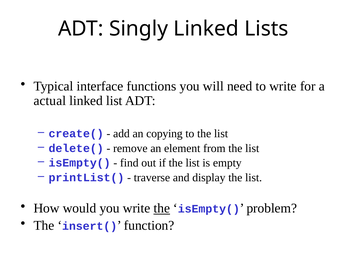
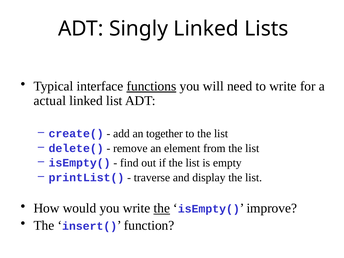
functions underline: none -> present (151, 86)
copying: copying -> together (164, 134)
problem: problem -> improve (272, 208)
